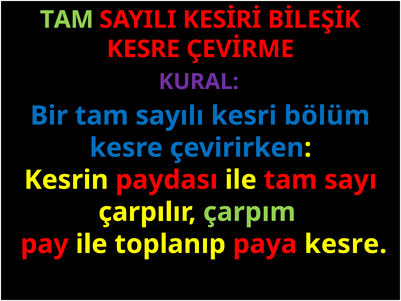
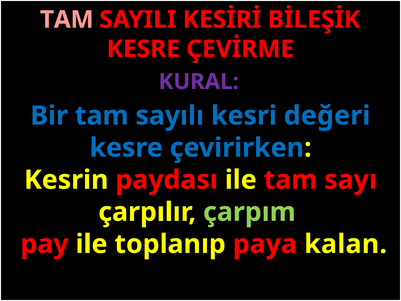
TAM colour: light green -> pink (67, 20)
bölüm: bölüm -> değeri (327, 116)
paya kesre: kesre -> kalan (346, 244)
